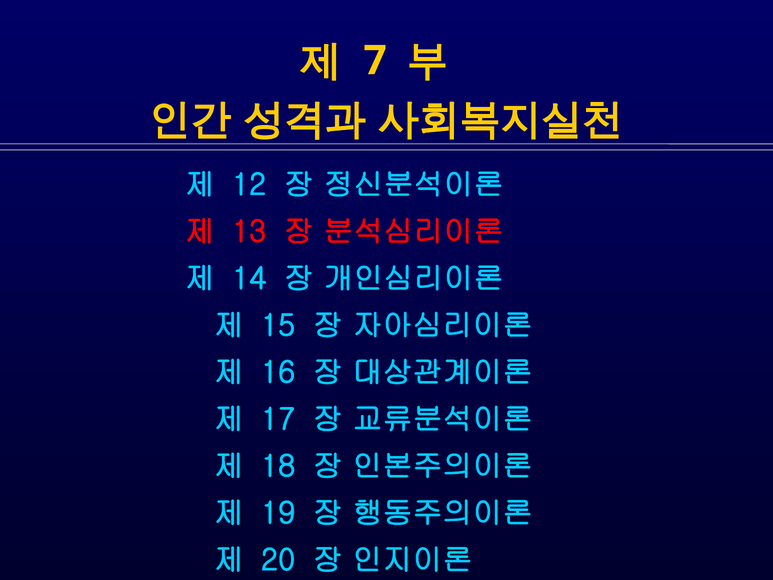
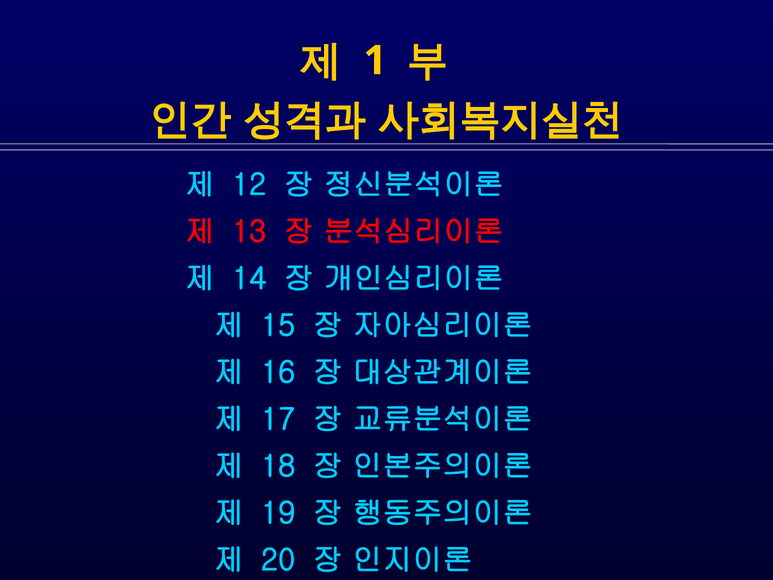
7: 7 -> 1 (375, 61)
